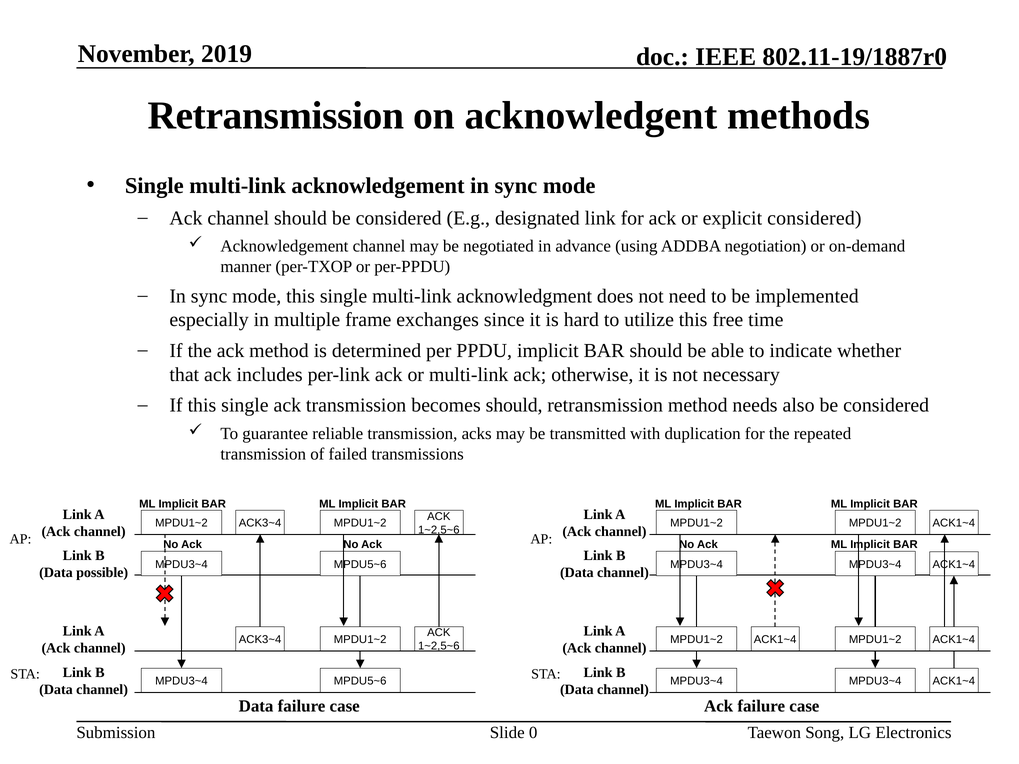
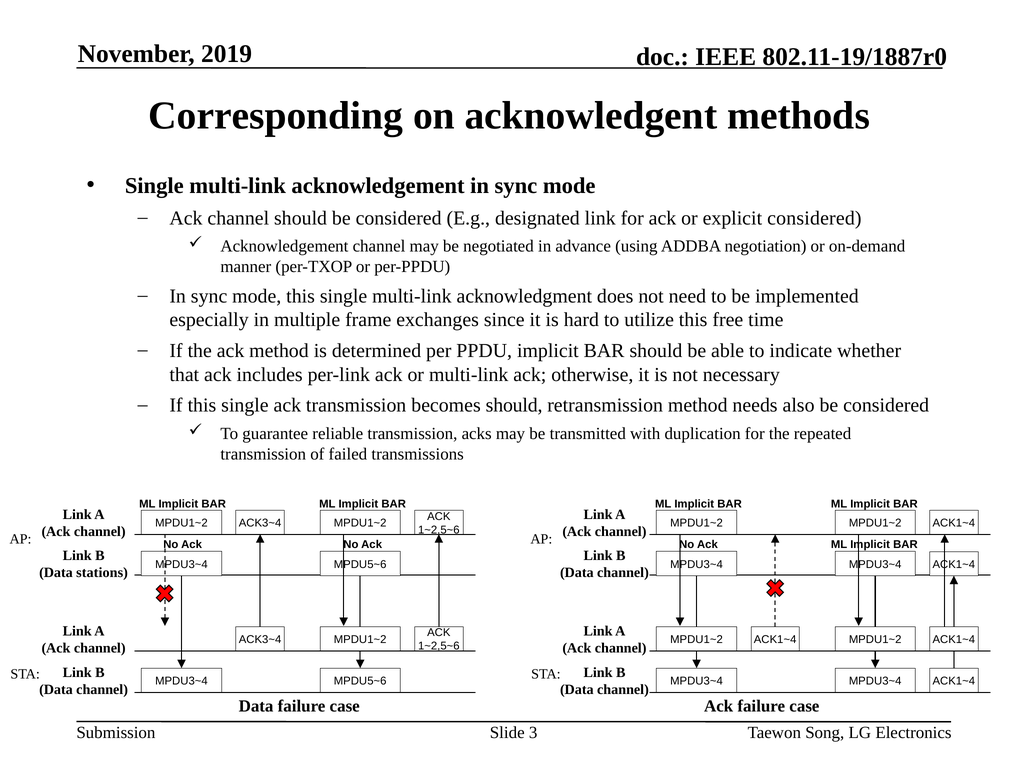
Retransmission: Retransmission -> Corresponding (276, 116)
possible: possible -> stations (102, 573)
0: 0 -> 3 (533, 733)
